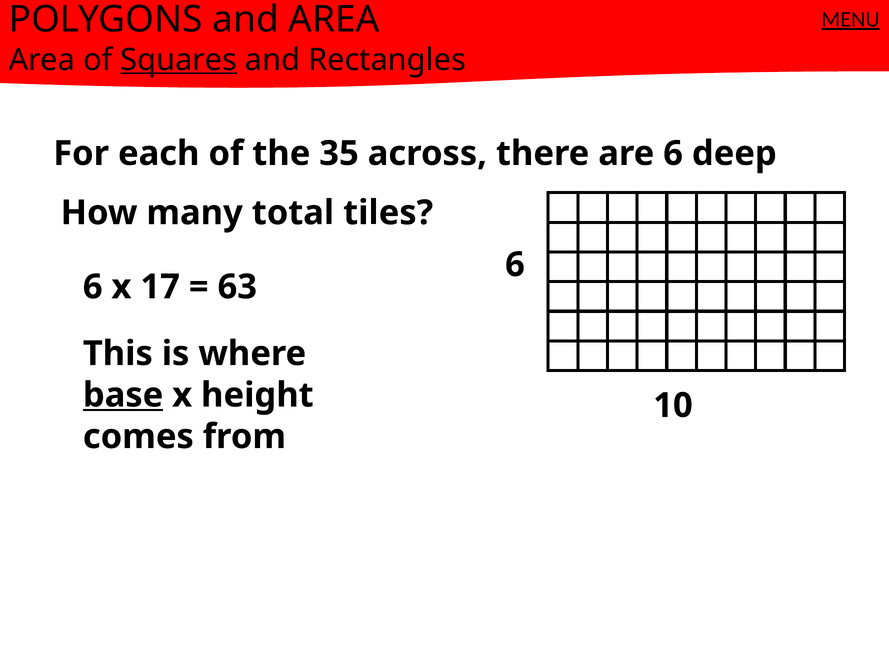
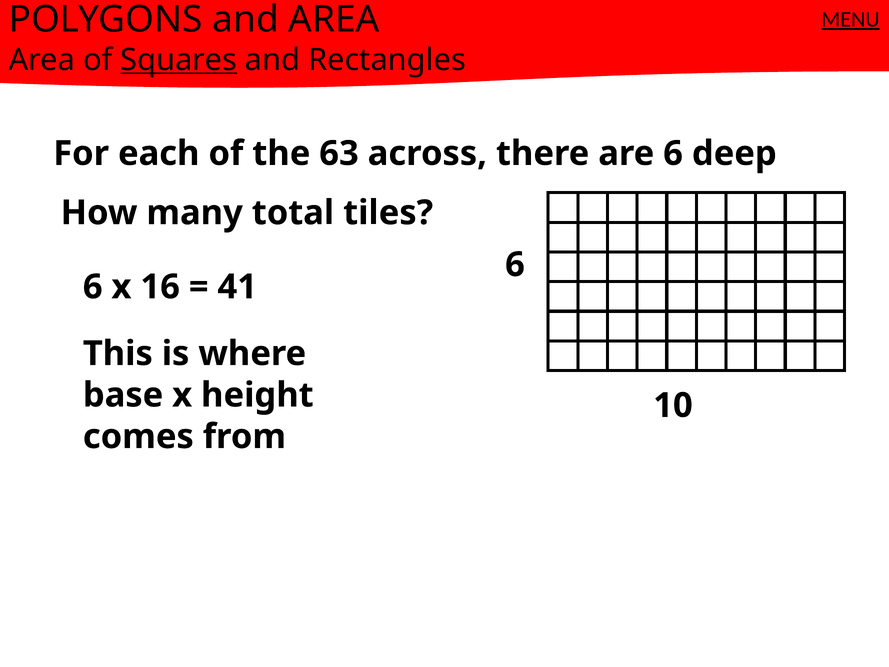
35: 35 -> 63 (339, 153)
17: 17 -> 16 (160, 287)
63: 63 -> 41 (237, 287)
base underline: present -> none (123, 395)
